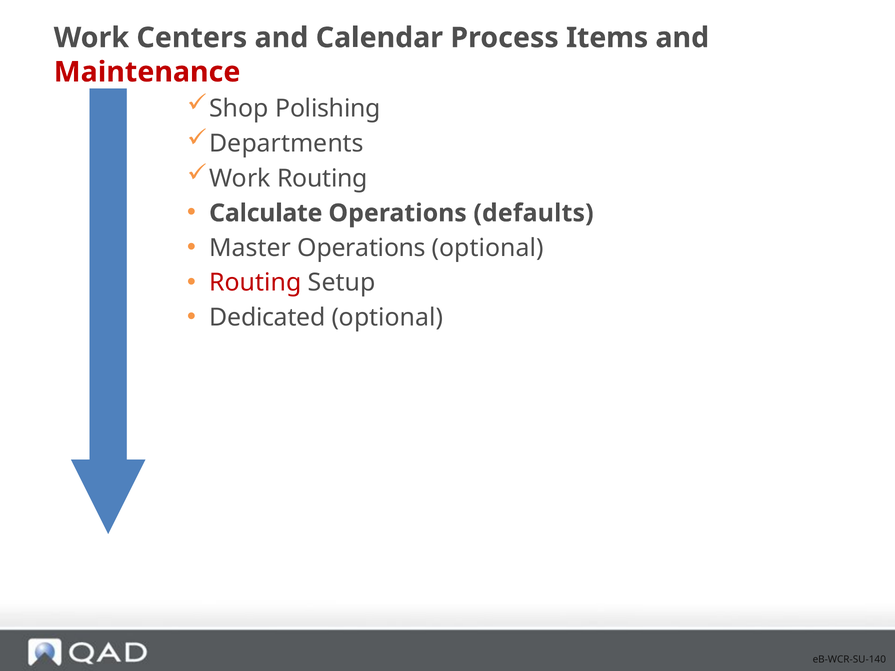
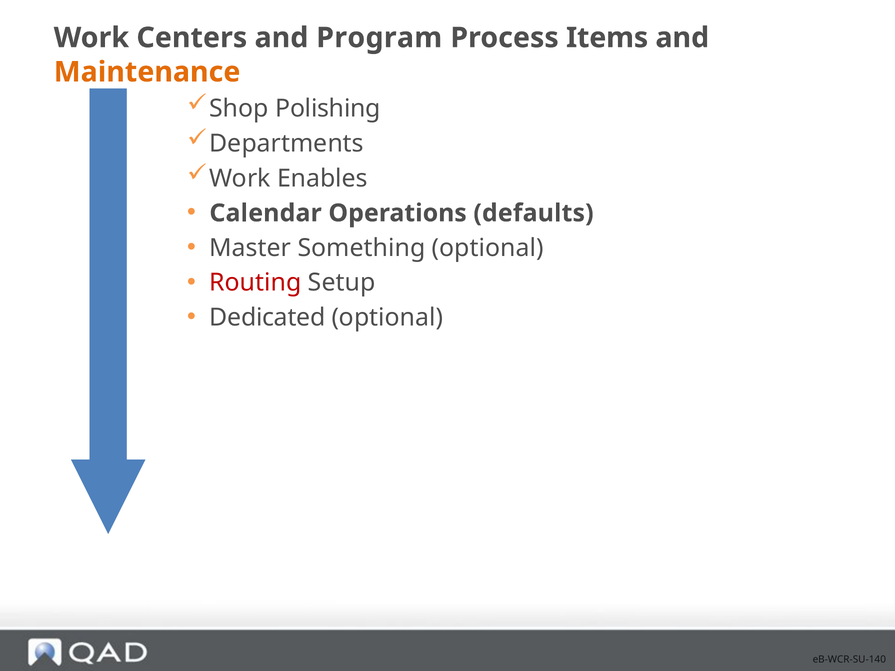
Calendar: Calendar -> Program (379, 38)
Maintenance colour: red -> orange (147, 72)
Work Routing: Routing -> Enables (322, 178)
Calculate: Calculate -> Calendar (266, 213)
Master Operations: Operations -> Something (362, 248)
